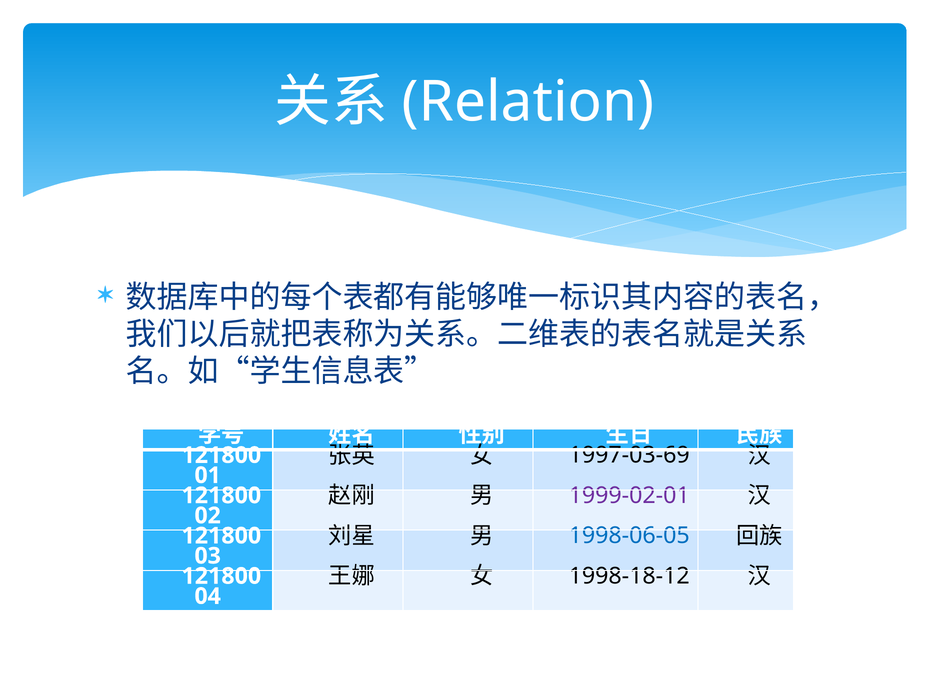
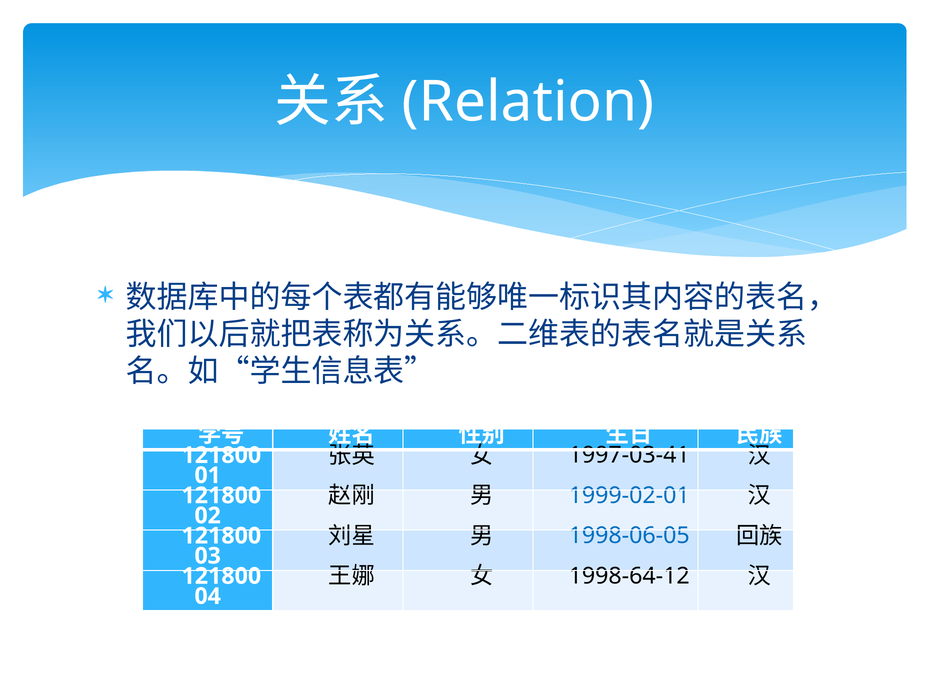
1997-03-69: 1997-03-69 -> 1997-03-41 (629, 455)
1999-02-01 colour: purple -> blue (629, 495)
1998-18-12: 1998-18-12 -> 1998-64-12 (629, 576)
